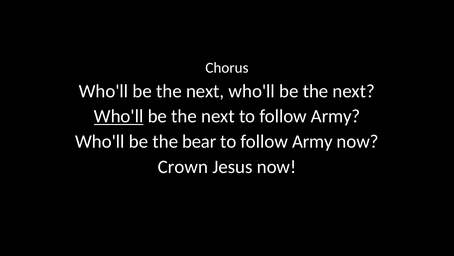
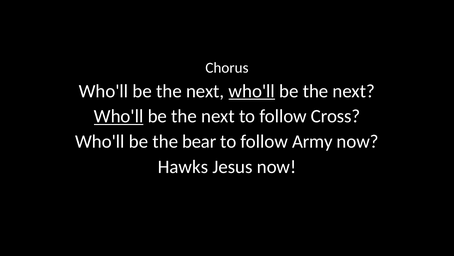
who'll underline: none -> present (252, 91)
next to follow Army: Army -> Cross (336, 116)
Crown: Crown -> Hawks (183, 166)
